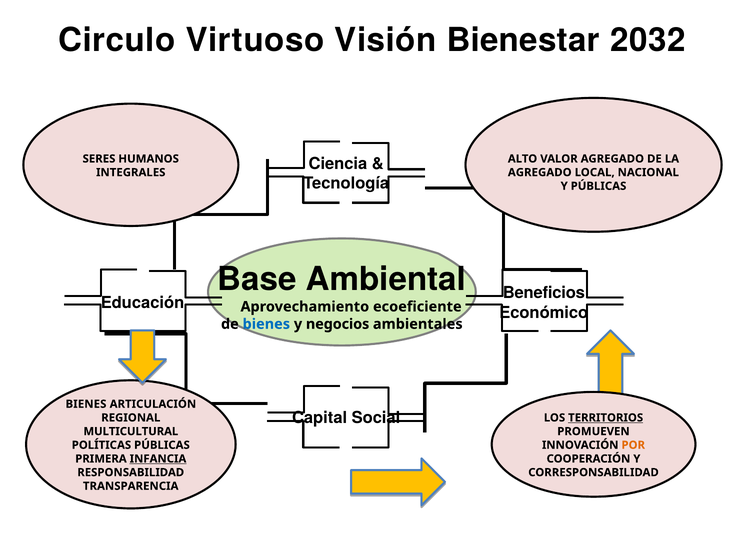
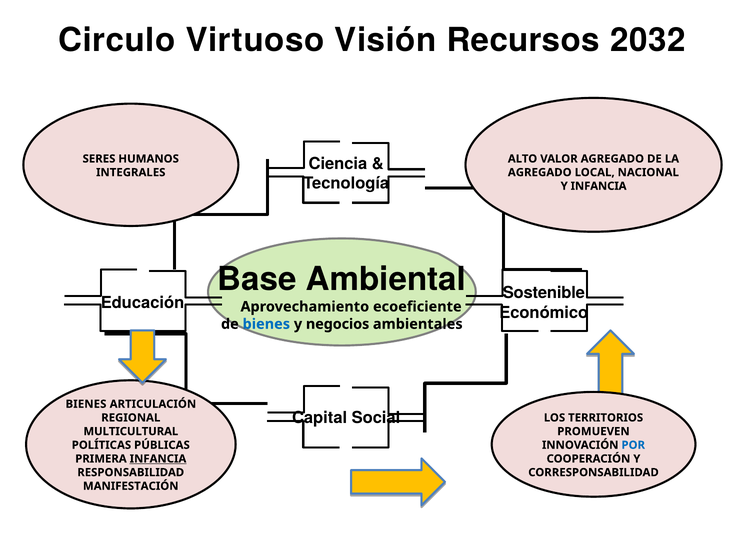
Bienestar: Bienestar -> Recursos (523, 40)
Y PÚBLICAS: PÚBLICAS -> INFANCIA (599, 186)
Beneficios: Beneficios -> Sostenible (544, 293)
TERRITORIOS underline: present -> none (606, 418)
POR colour: orange -> blue (633, 445)
TRANSPARENCIA: TRANSPARENCIA -> MANIFESTACIÓN (131, 486)
